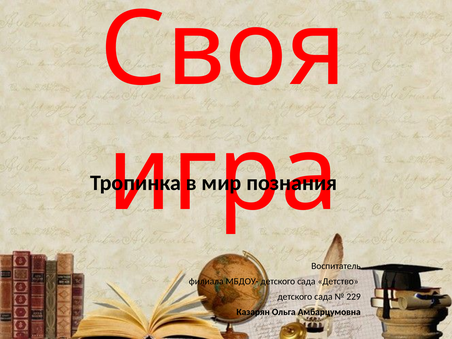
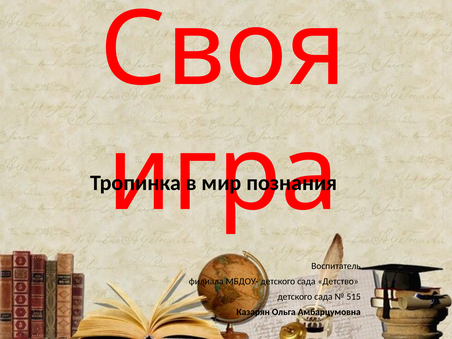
229: 229 -> 515 (354, 297)
